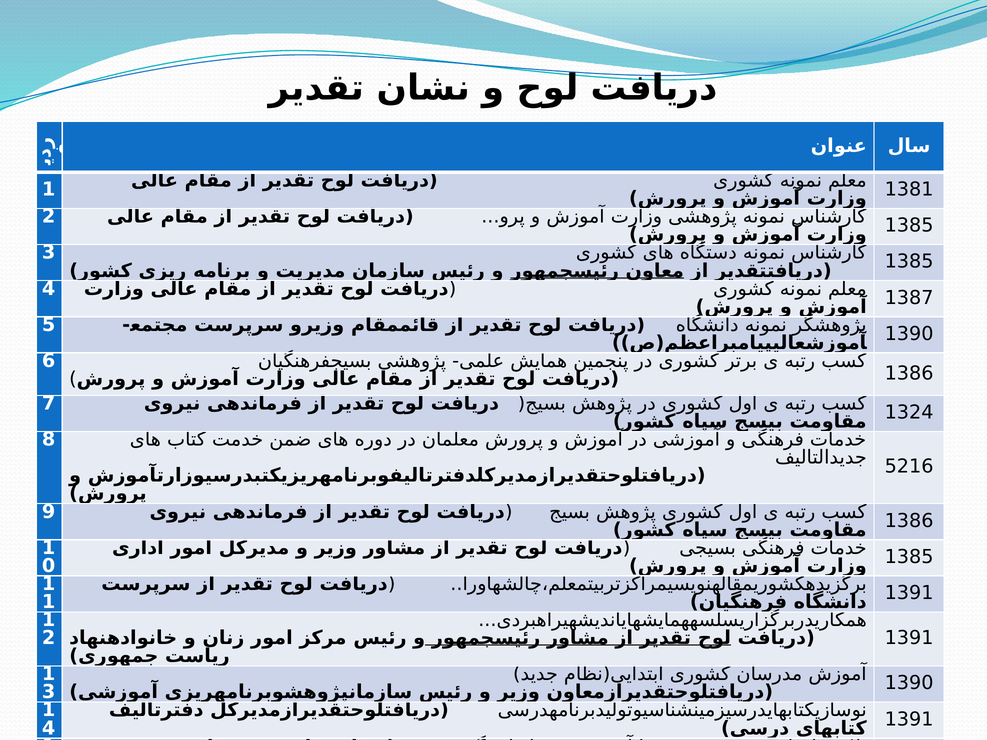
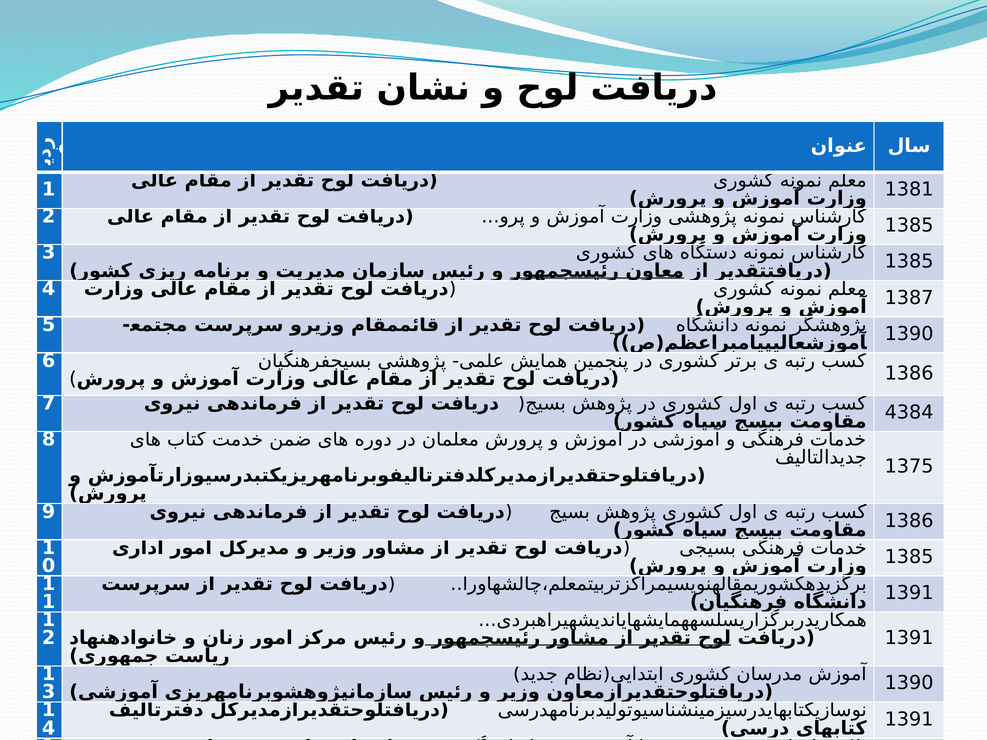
1324: 1324 -> 4384 (909, 413)
5216: 5216 -> 1375 (909, 467)
